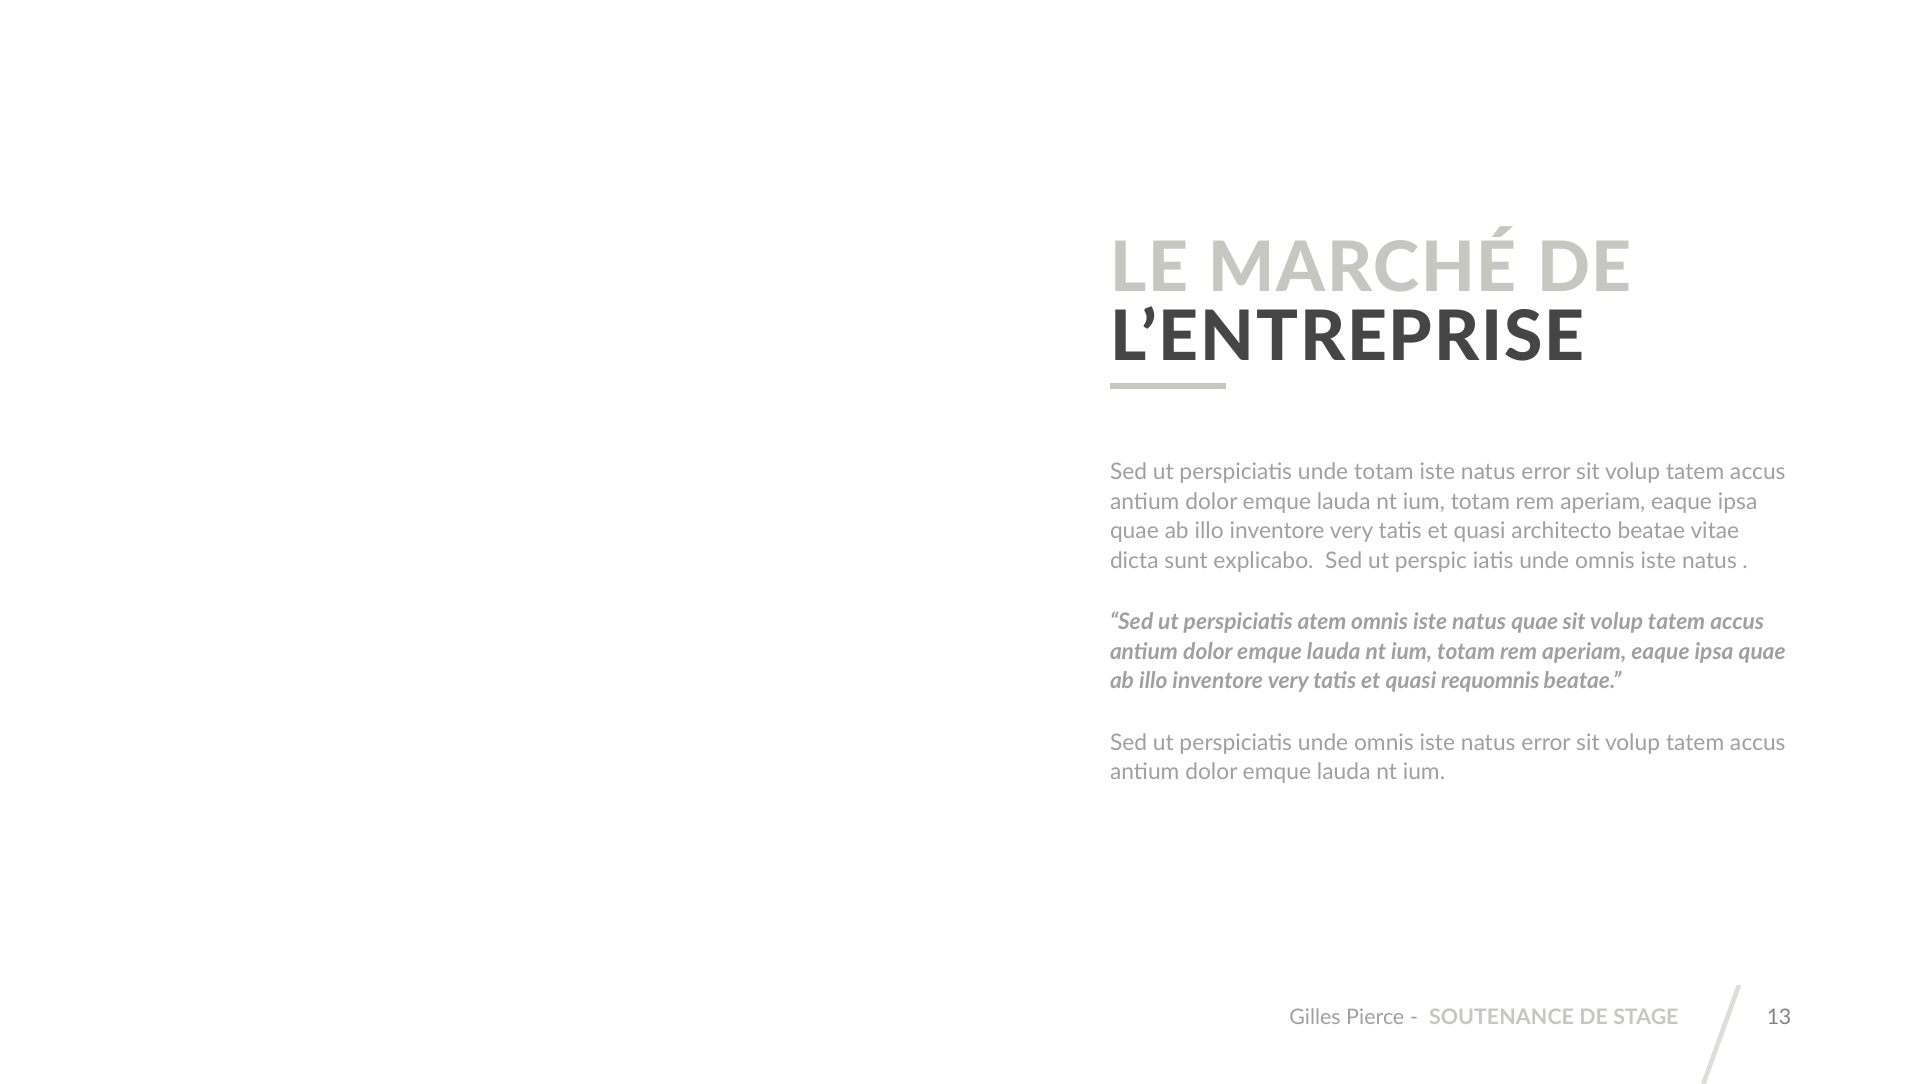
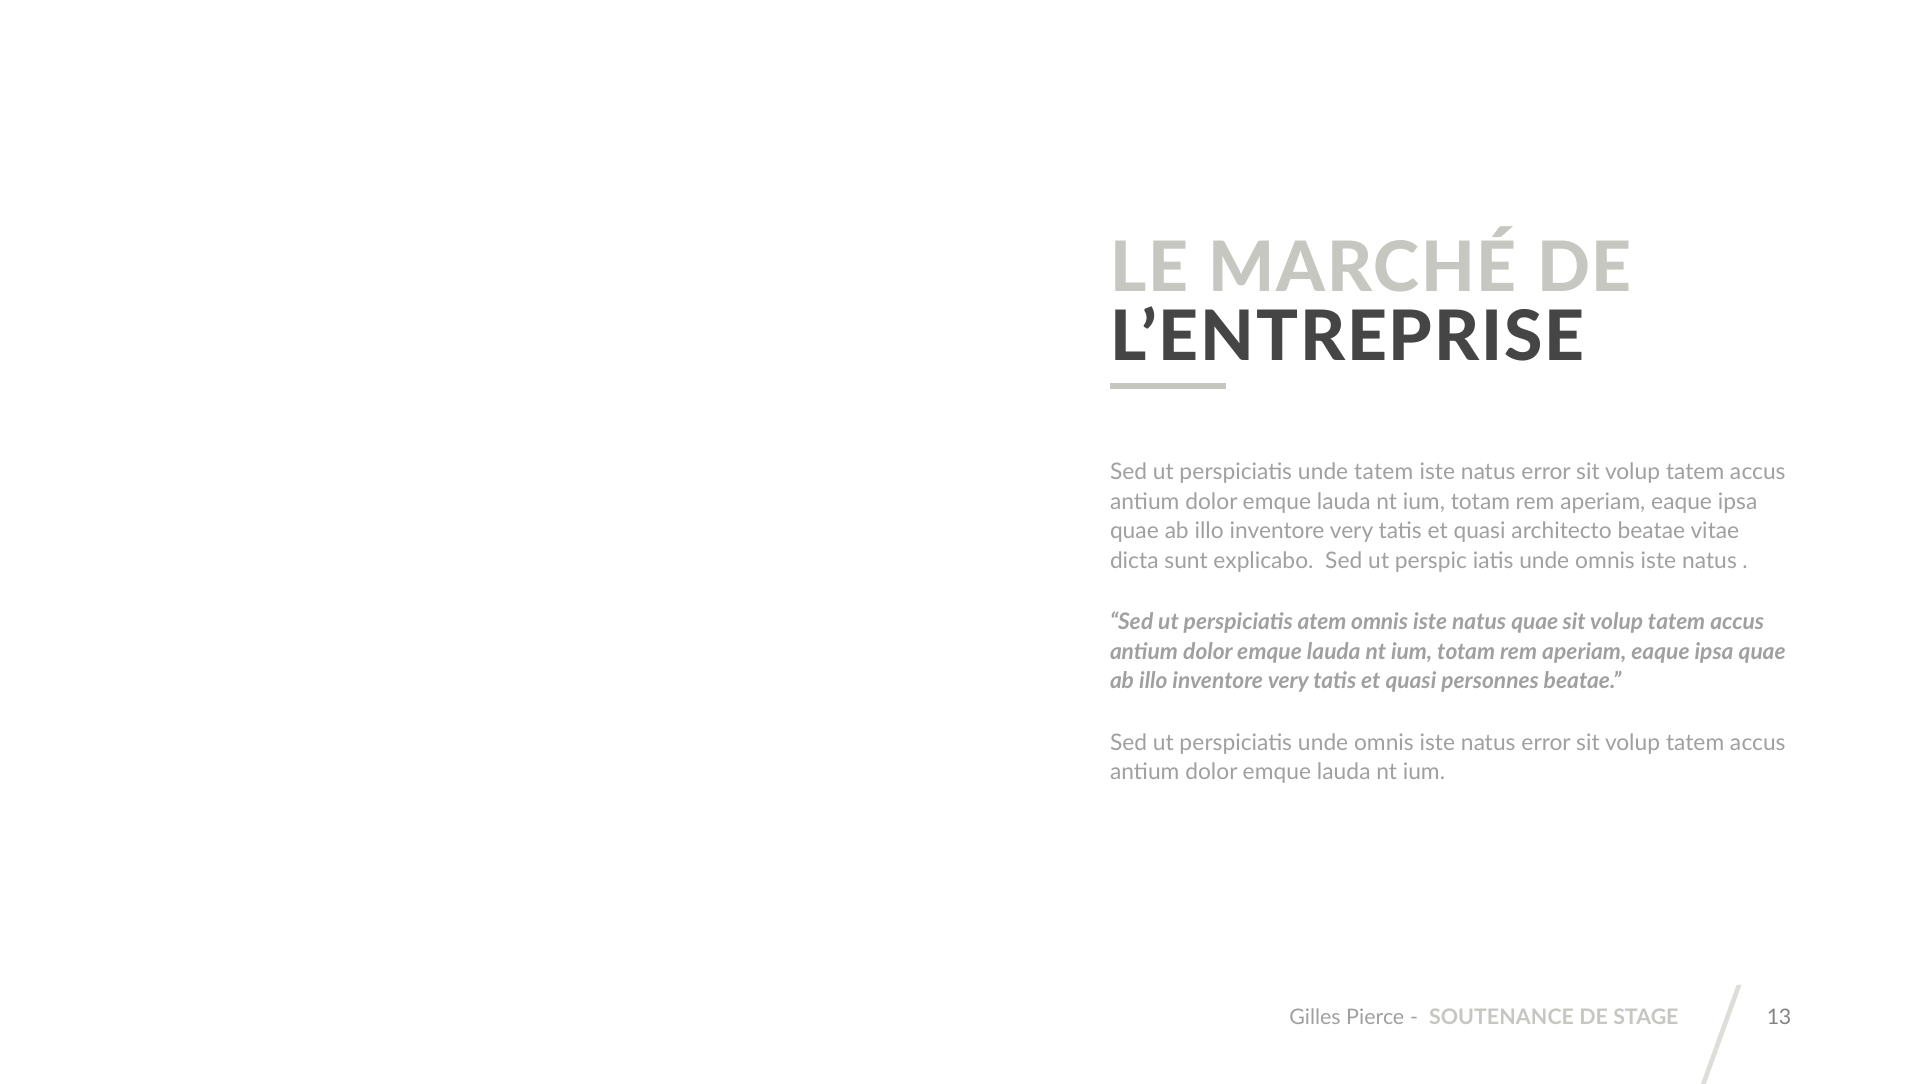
unde totam: totam -> tatem (1384, 472)
requomnis: requomnis -> personnes (1490, 681)
